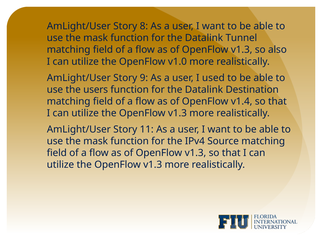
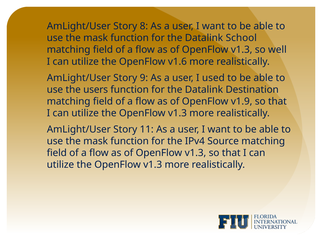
Tunnel: Tunnel -> School (241, 38)
also: also -> well (277, 50)
v1.0: v1.0 -> v1.6 (177, 62)
v1.4: v1.4 -> v1.9 (242, 102)
